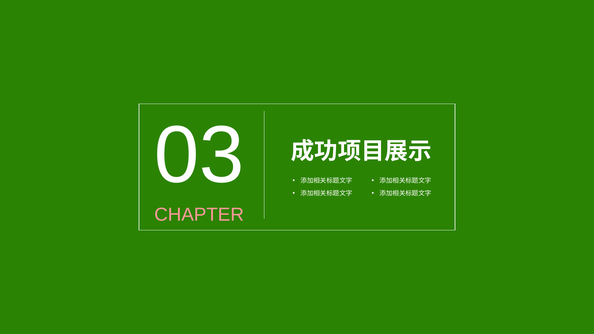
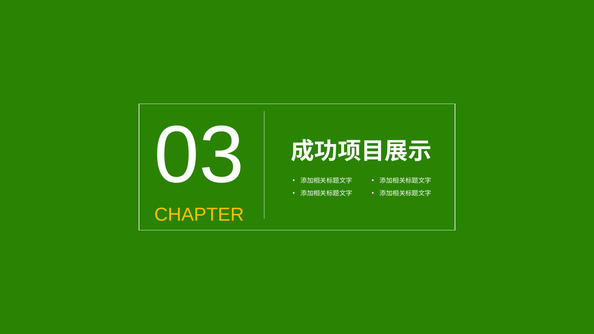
CHAPTER colour: pink -> yellow (199, 215)
